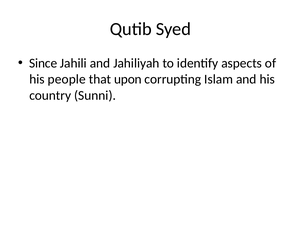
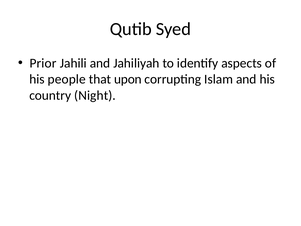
Since: Since -> Prior (43, 63)
Sunni: Sunni -> Night (95, 95)
